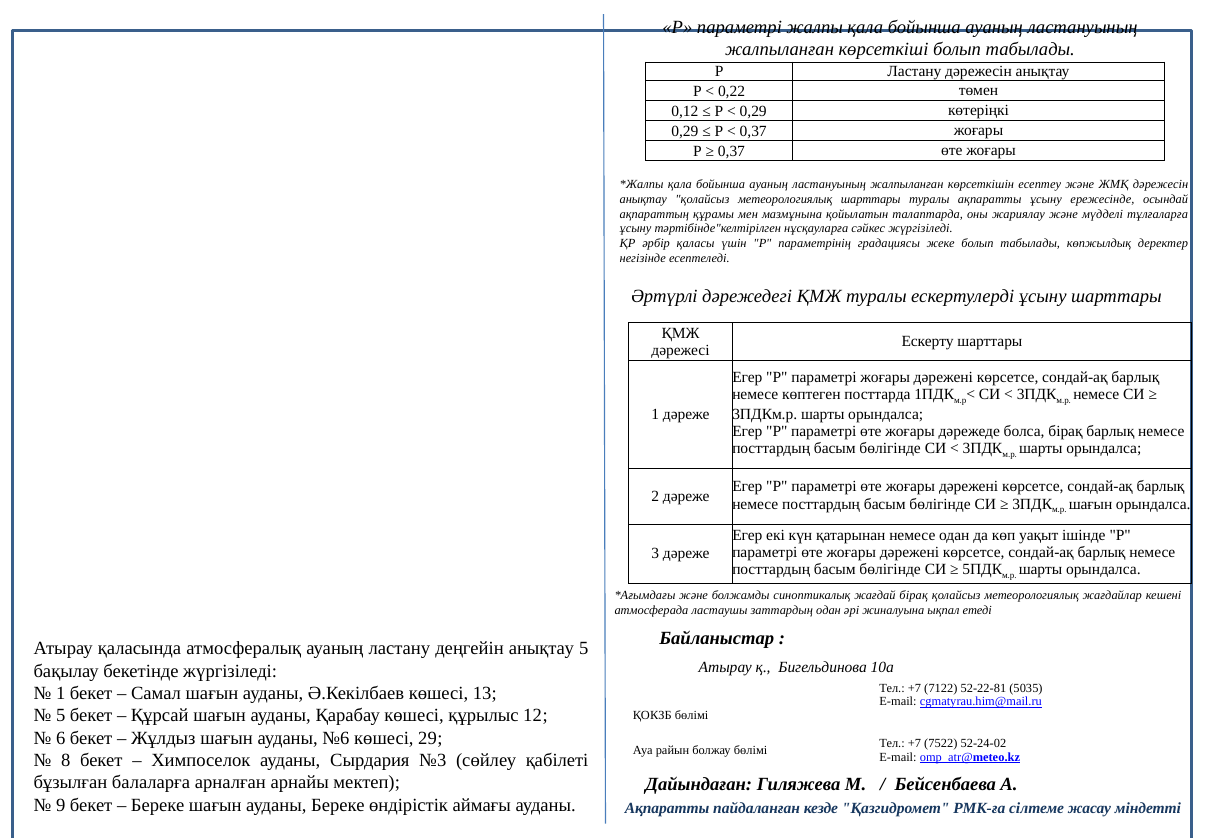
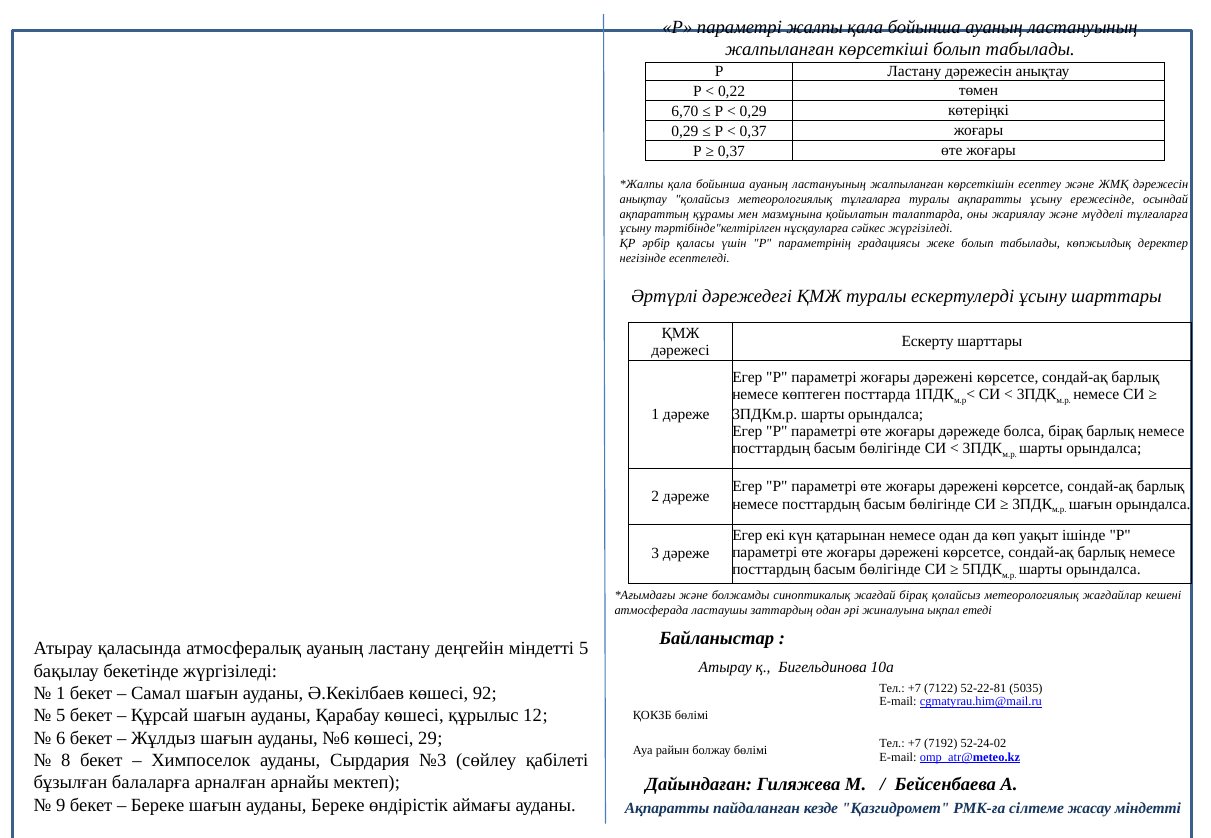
0,12: 0,12 -> 6,70 (685, 111)
метеорологиялық шарттары: шарттары -> тұлғаларға (871, 199)
деңгейін анықтау: анықтау -> міндетті (541, 649)
13: 13 -> 92 (485, 694)
7522: 7522 -> 7192 (941, 744)
